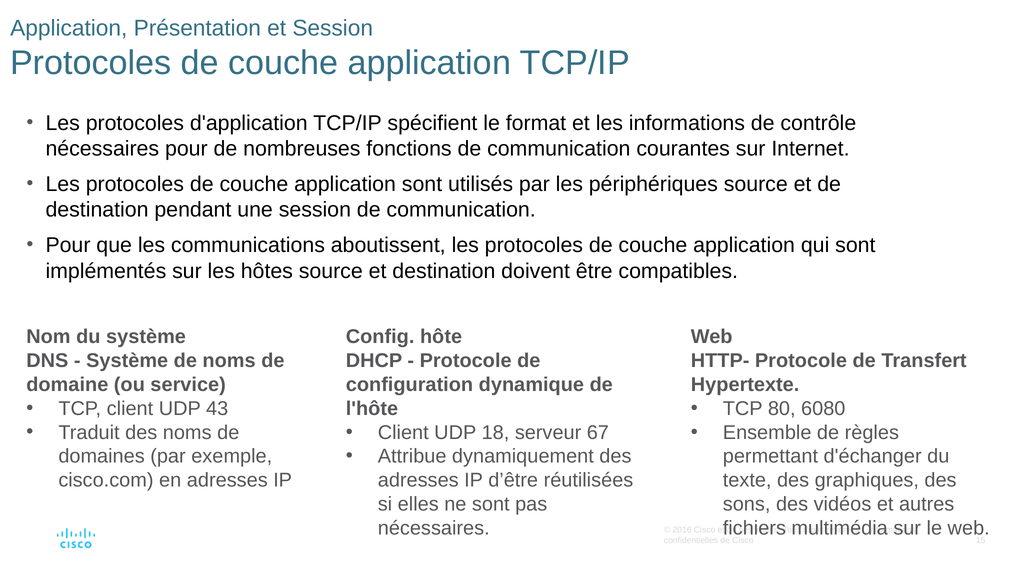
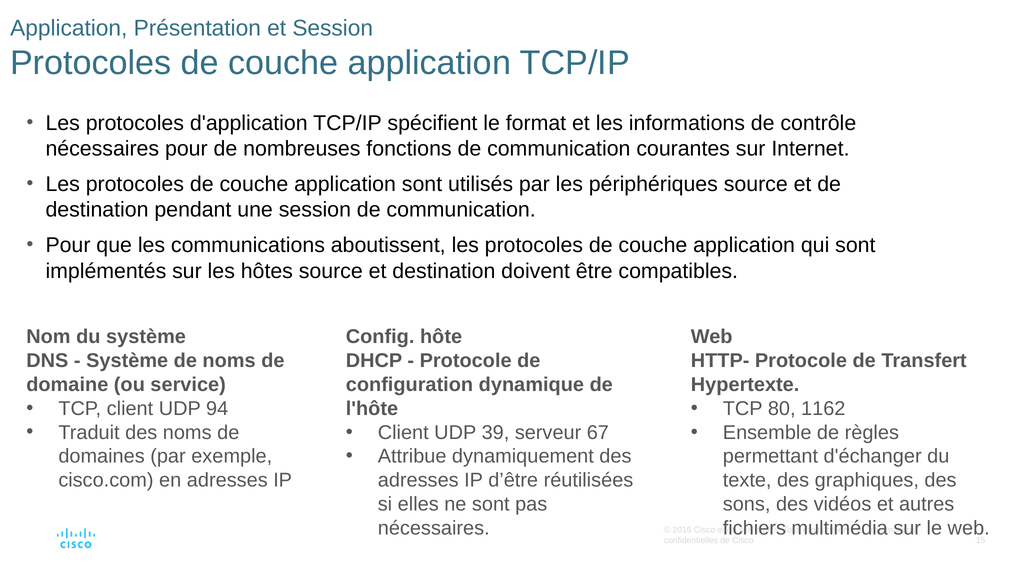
43: 43 -> 94 (217, 409)
6080: 6080 -> 1162 (823, 409)
18: 18 -> 39 (495, 432)
